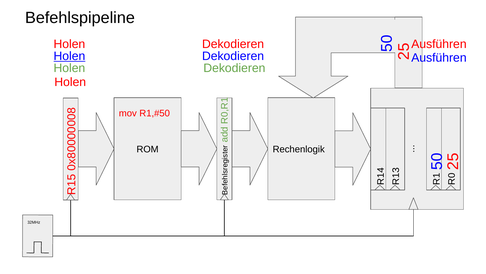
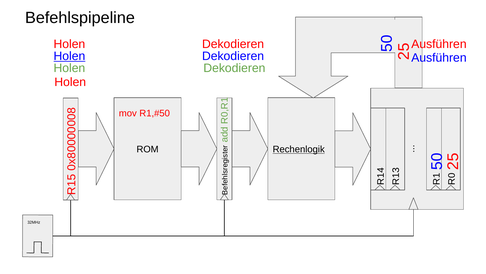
Rechenlogik underline: none -> present (299, 149)
